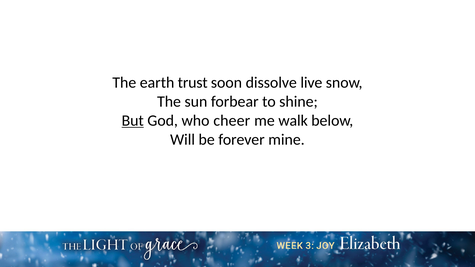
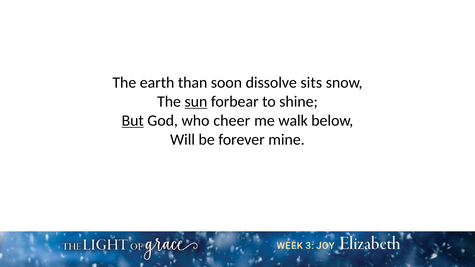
trust: trust -> than (193, 83)
live: live -> sits (311, 83)
sun underline: none -> present (196, 102)
